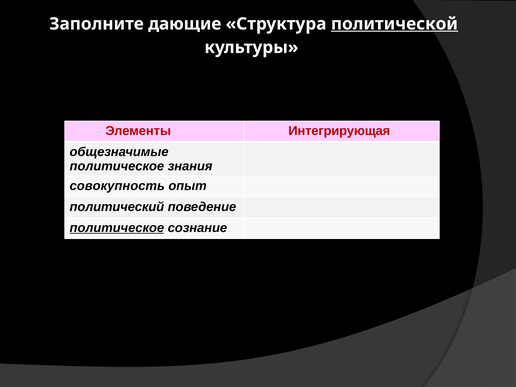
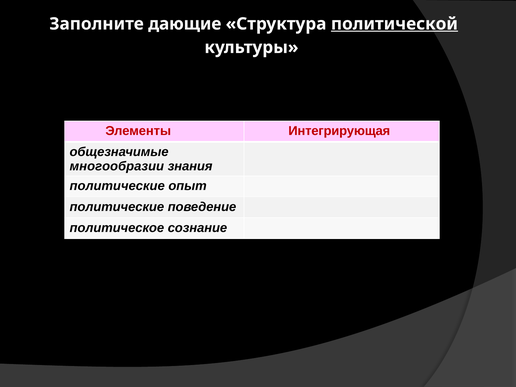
политическое: политическое -> многообразии (117, 166)
совокупность: совокупность -> политические (117, 186)
политический: политический -> политические (117, 207)
политическое underline: present -> none (117, 228)
